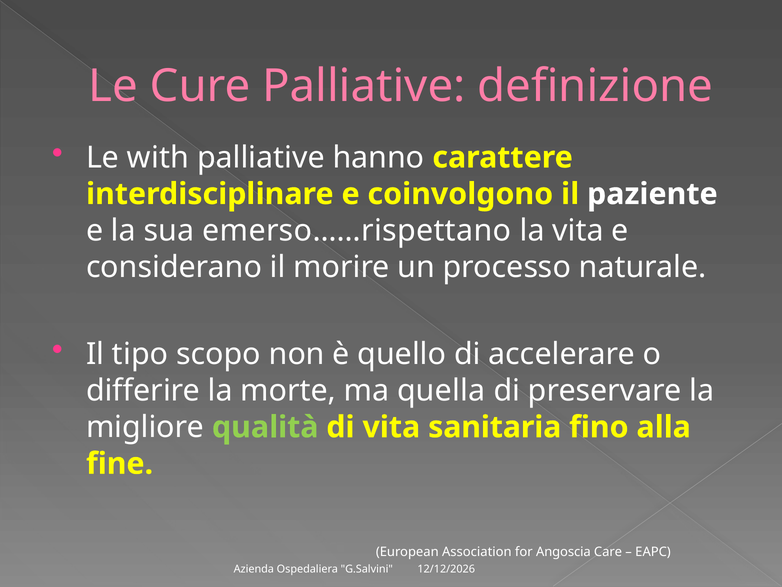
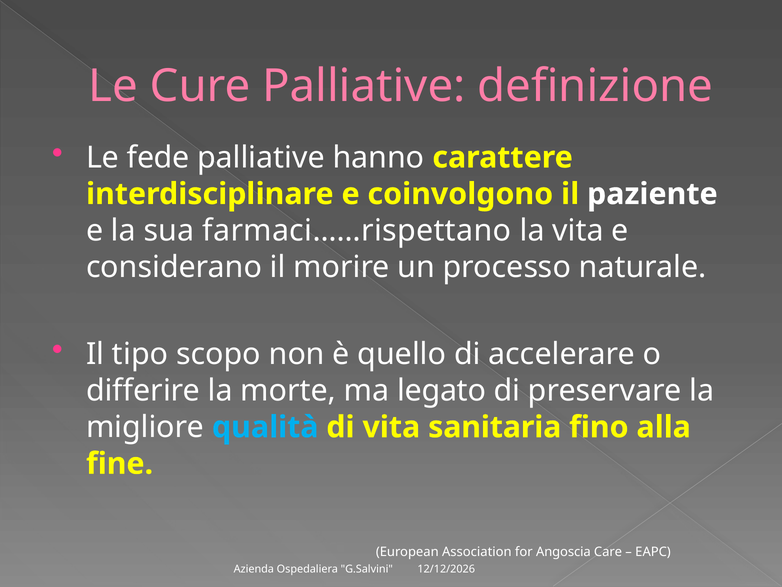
with: with -> fede (158, 157)
emerso……rispettano: emerso……rispettano -> farmaci……rispettano (357, 230)
quella: quella -> legato (441, 390)
qualità colour: light green -> light blue (265, 427)
